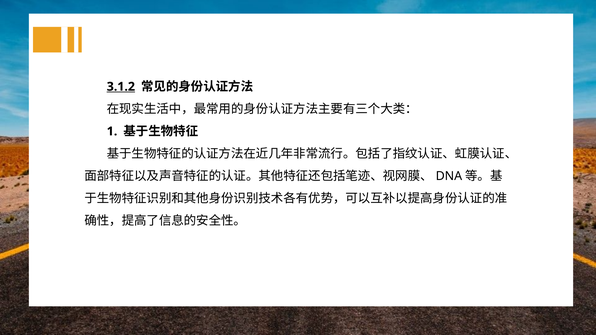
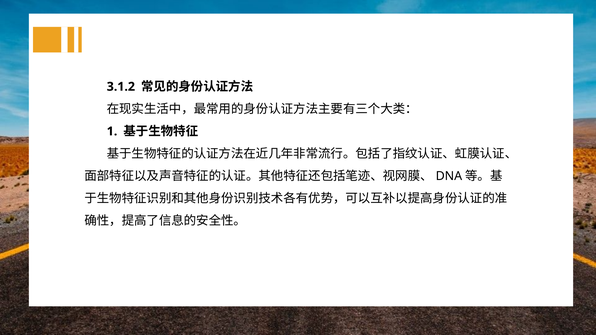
3.1.2 underline: present -> none (121, 87)
